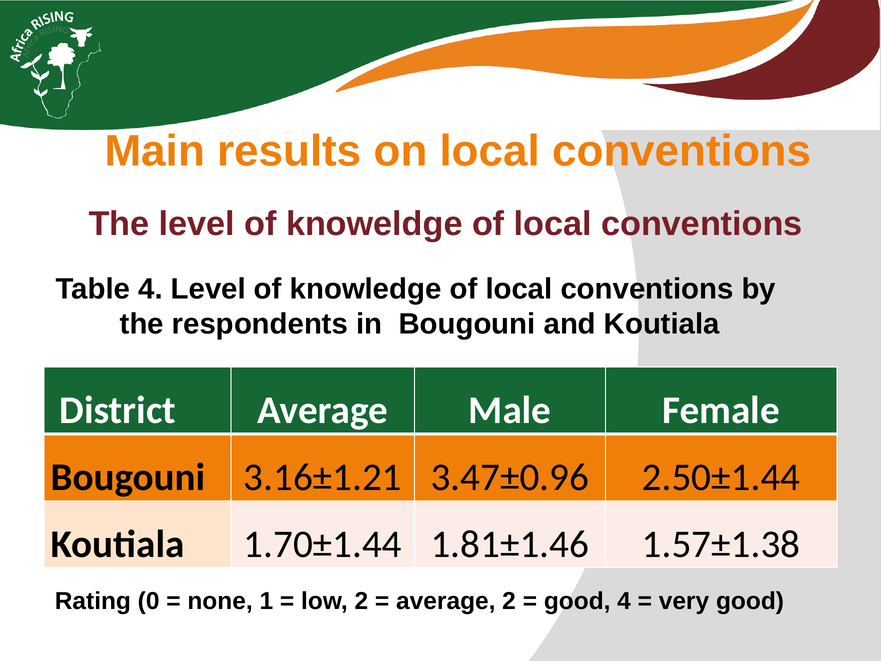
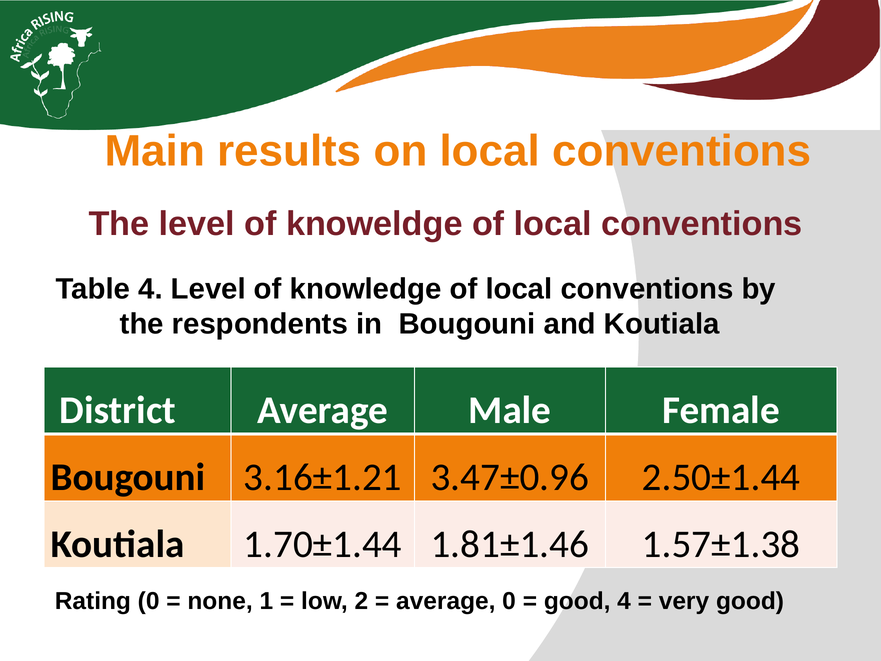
average 2: 2 -> 0 (509, 601)
